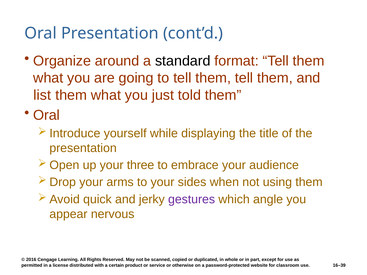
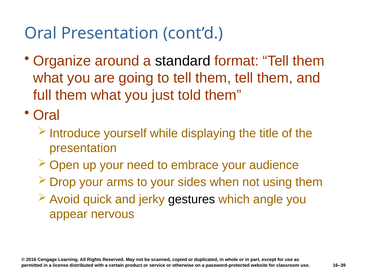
list: list -> full (42, 95)
three: three -> need (140, 165)
gestures colour: purple -> black (192, 200)
